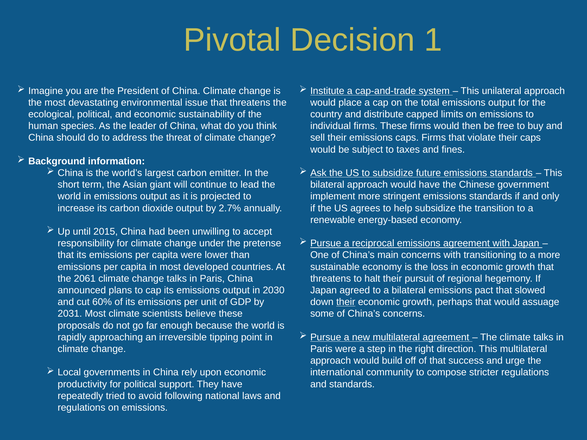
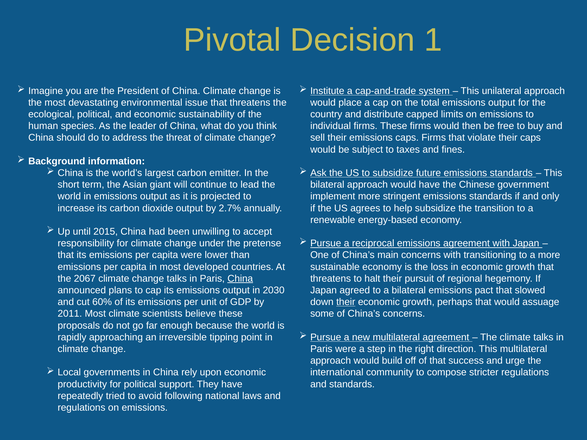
2061: 2061 -> 2067 (85, 279)
China underline: none -> present (240, 279)
2031: 2031 -> 2011 (70, 314)
